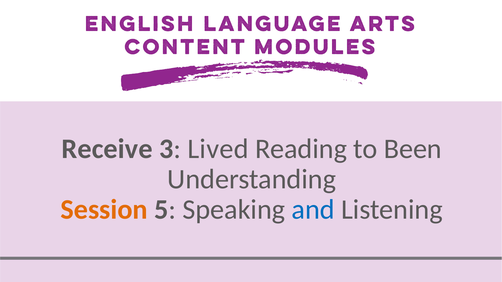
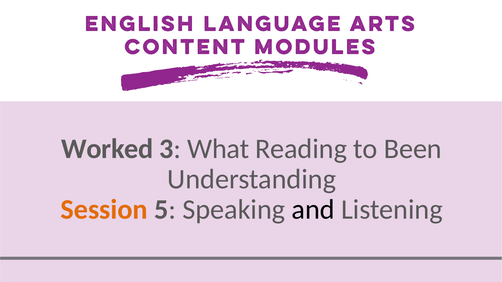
Receive: Receive -> Worked (107, 149)
Lived: Lived -> What (218, 149)
and colour: blue -> black (313, 210)
